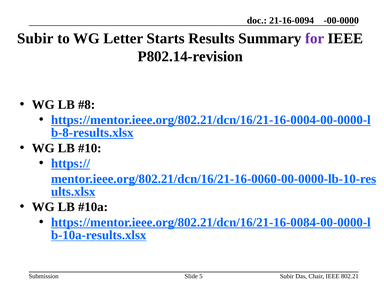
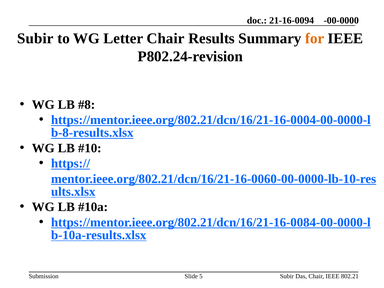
Letter Starts: Starts -> Chair (166, 38)
for colour: purple -> orange (315, 38)
P802.14-revision: P802.14-revision -> P802.24-revision (190, 56)
